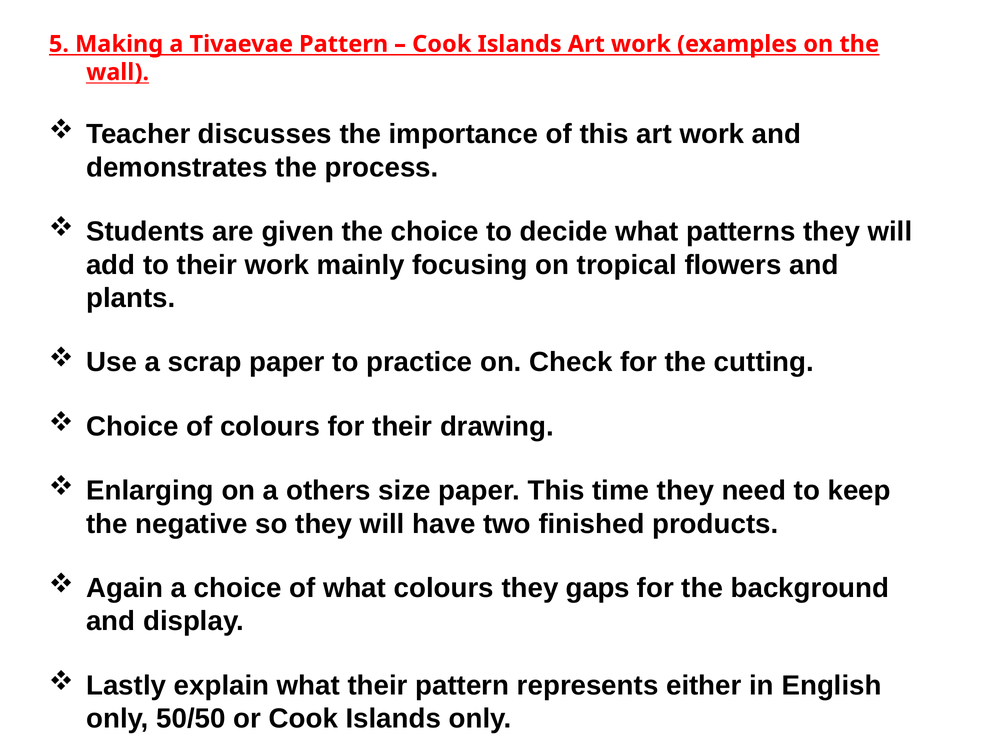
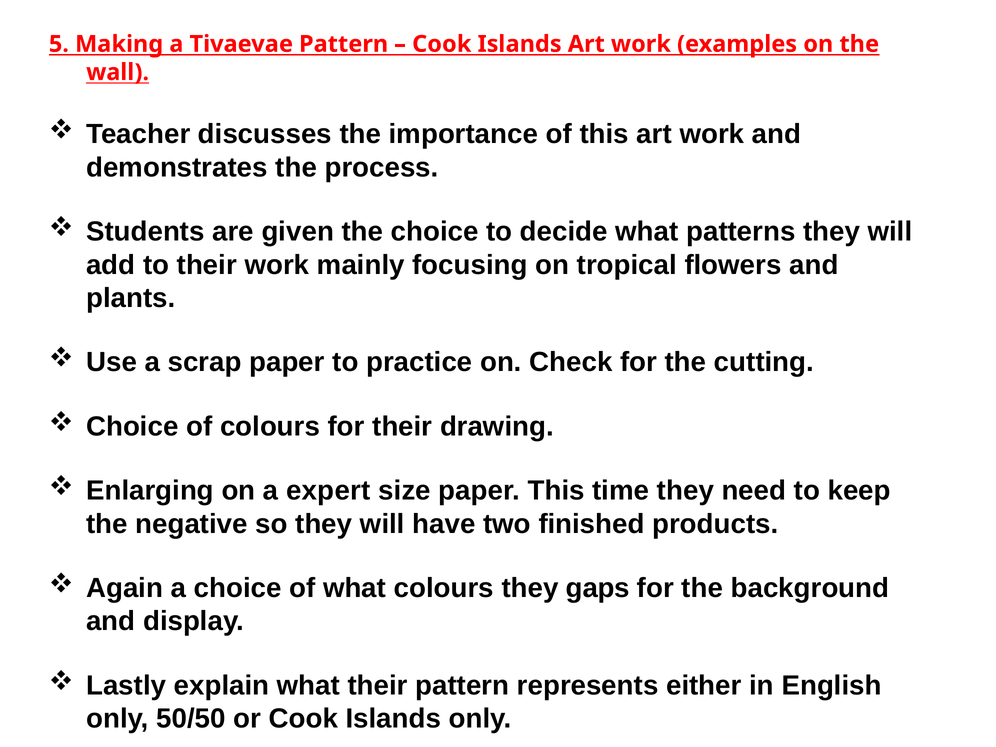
others: others -> expert (328, 491)
